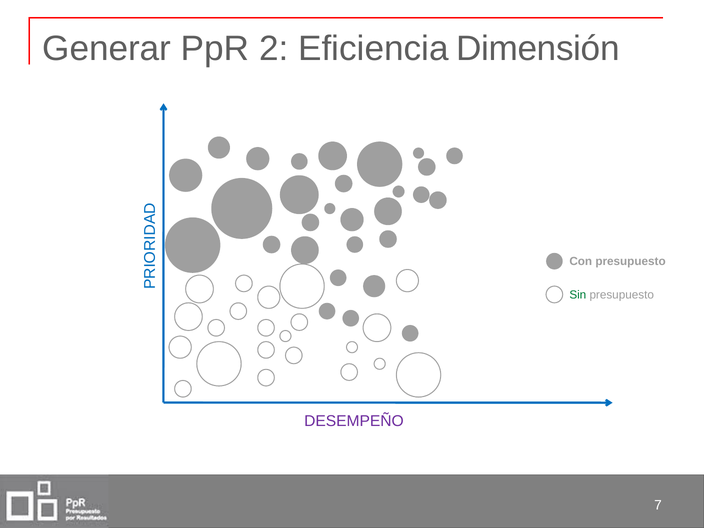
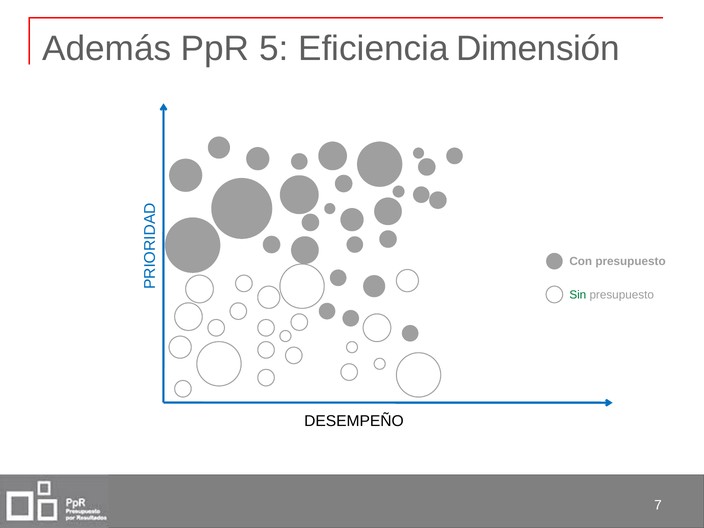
Generar: Generar -> Además (107, 49)
2: 2 -> 5 (274, 49)
DESEMPEÑO colour: purple -> black (354, 421)
